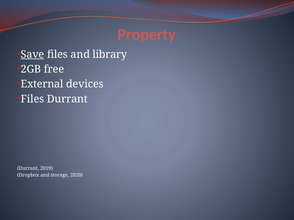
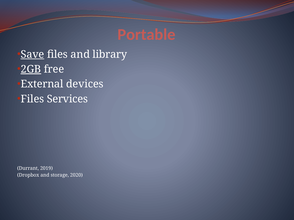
Property: Property -> Portable (147, 35)
2GB underline: none -> present (31, 69)
Files Durrant: Durrant -> Services (67, 99)
